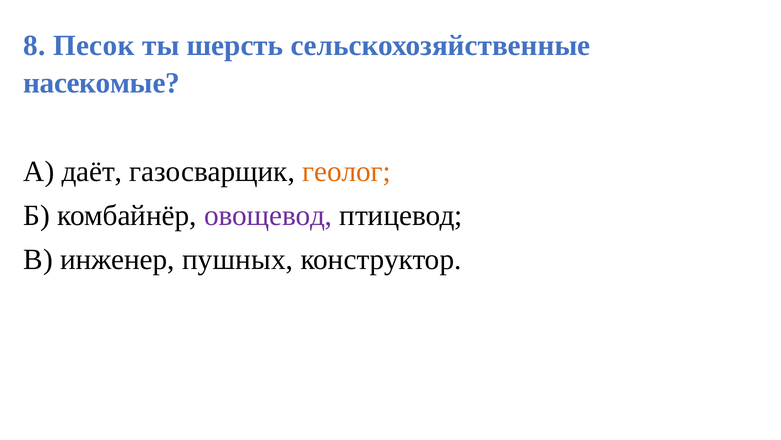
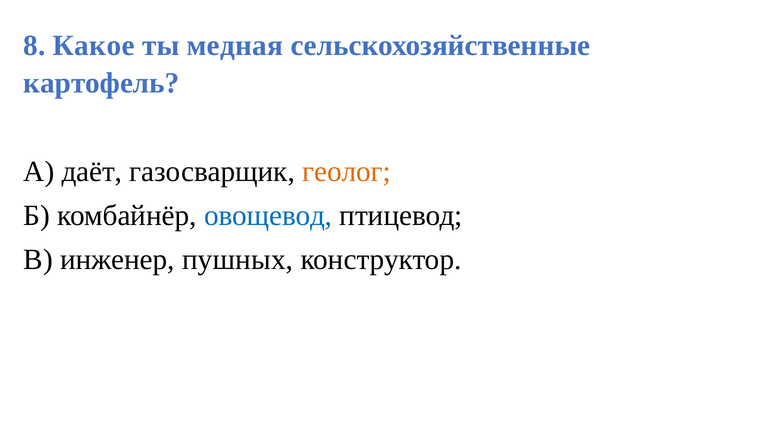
Песок: Песок -> Какое (94, 45)
шерсть: шерсть -> медная (235, 45)
насекомые: насекомые -> картофель (101, 83)
овощевод colour: purple -> blue (268, 215)
